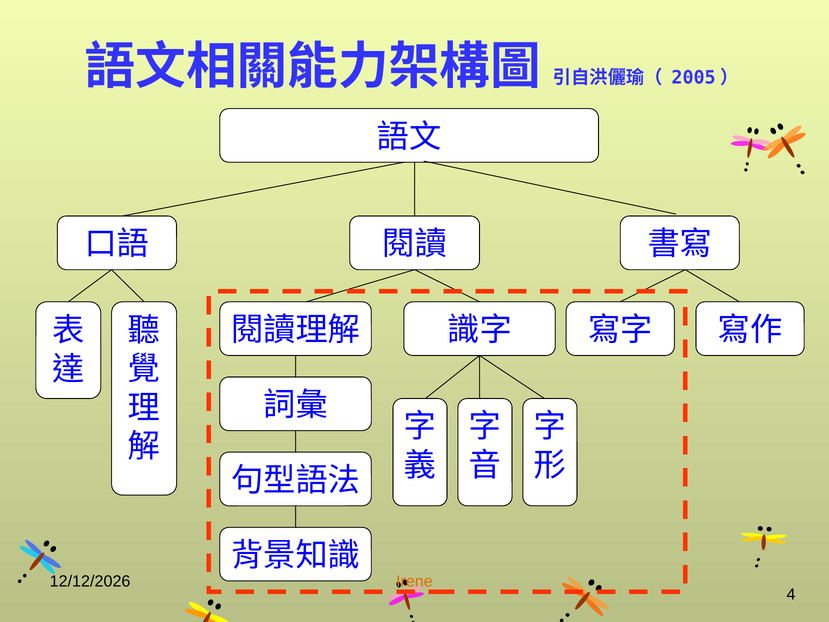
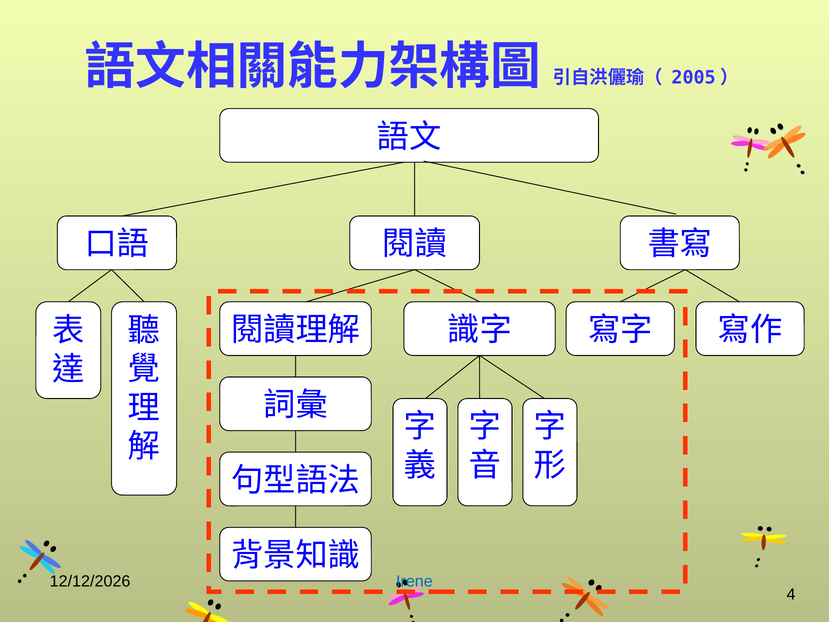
Irene colour: orange -> blue (414, 581)
